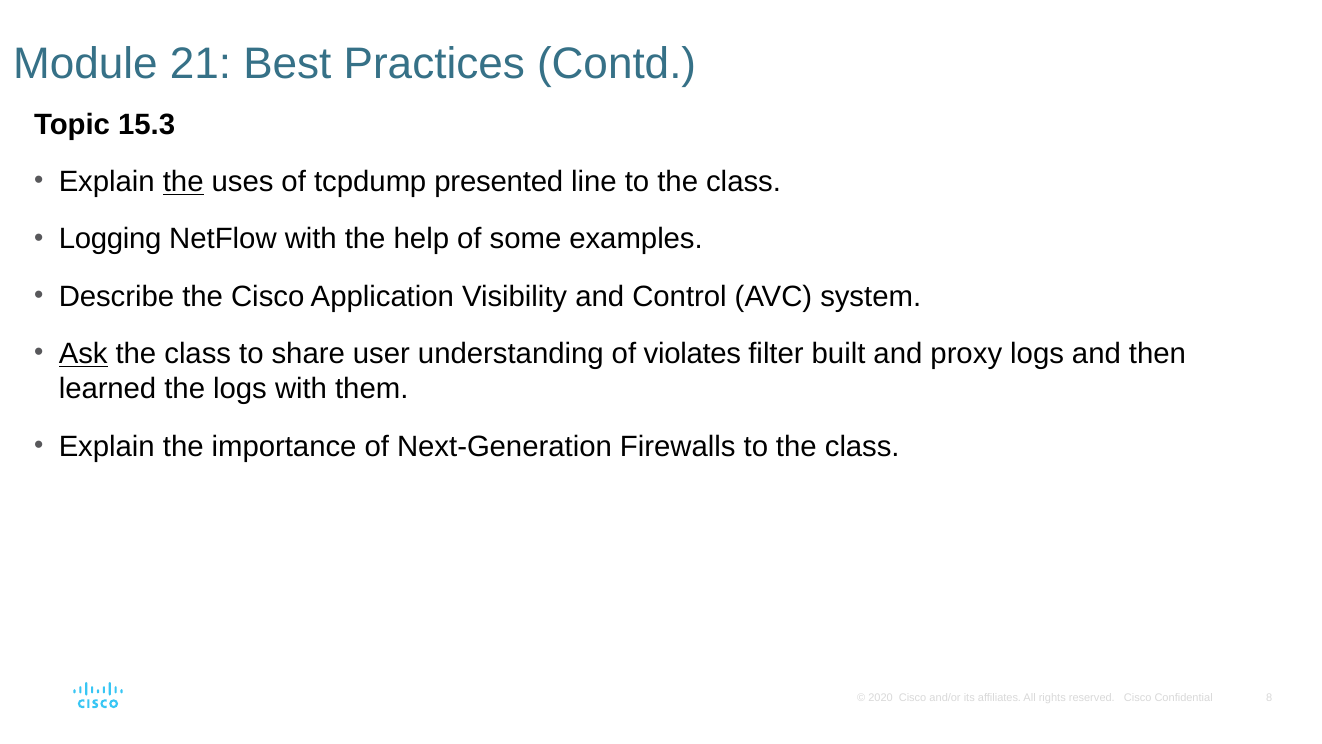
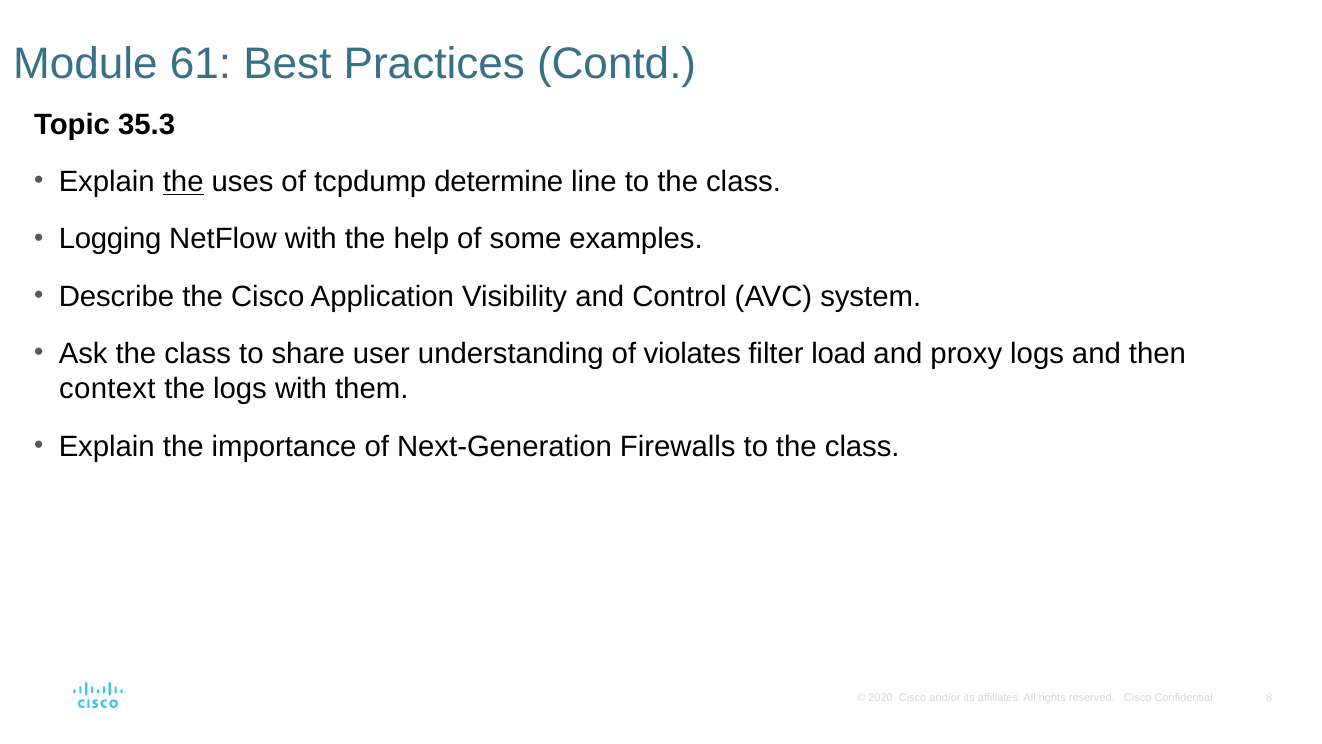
21: 21 -> 61 (200, 64)
15.3: 15.3 -> 35.3 (147, 124)
presented: presented -> determine (499, 182)
Ask underline: present -> none (83, 354)
built: built -> load (839, 354)
learned: learned -> context (107, 389)
